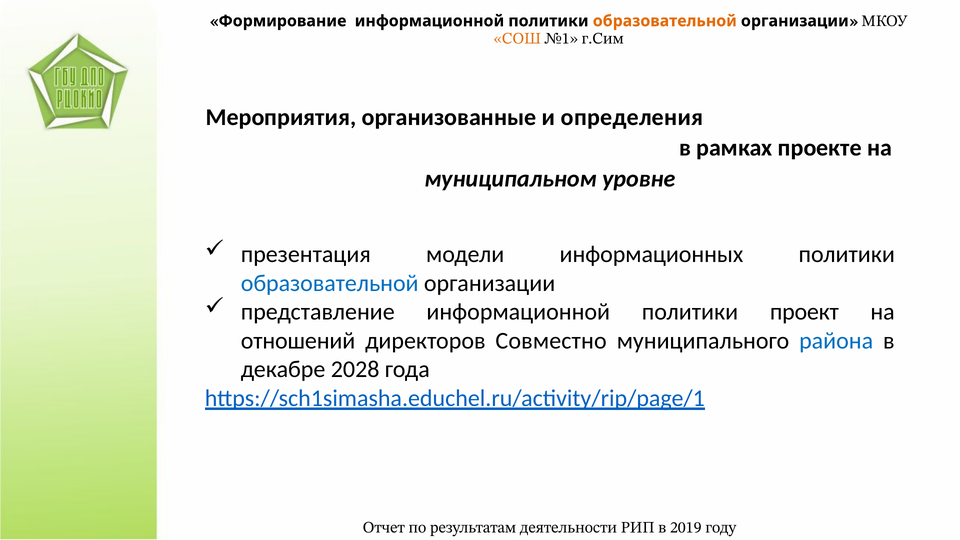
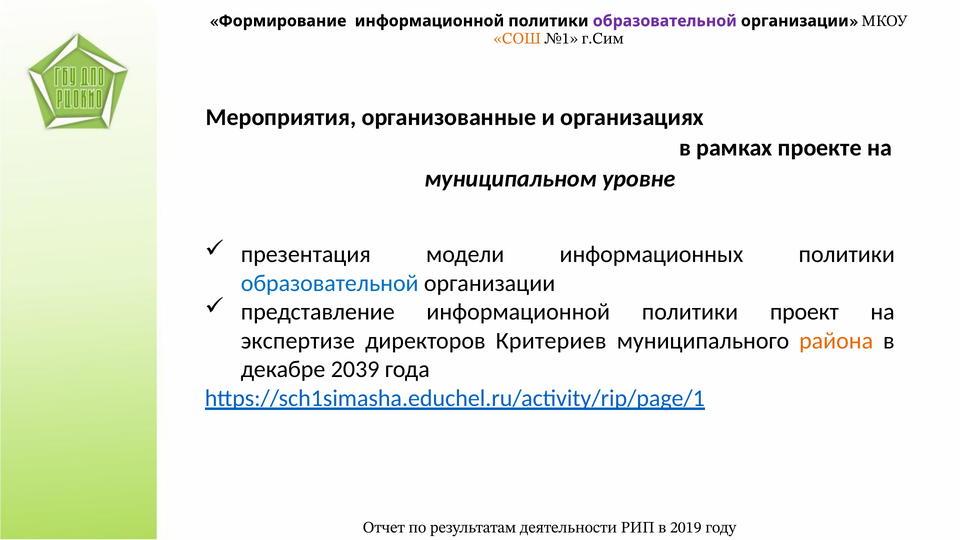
образовательной colour: orange -> purple (665, 21)
определения: определения -> организациях (632, 117)
отношений: отношений -> экспертизе (298, 341)
Совместно: Совместно -> Критериев (551, 341)
района colour: blue -> orange (836, 341)
2028: 2028 -> 2039 (355, 370)
